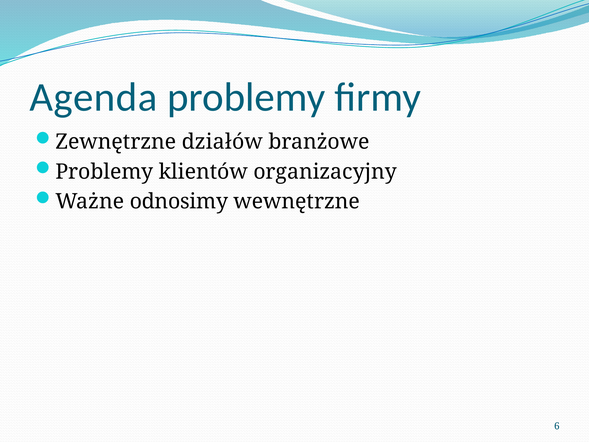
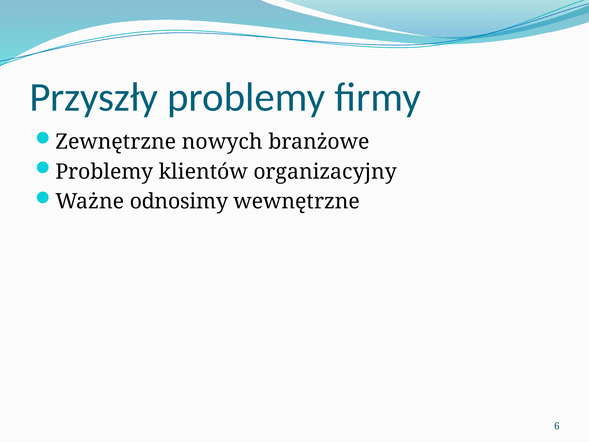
Agenda: Agenda -> Przyszły (94, 97)
działów: działów -> nowych (222, 142)
